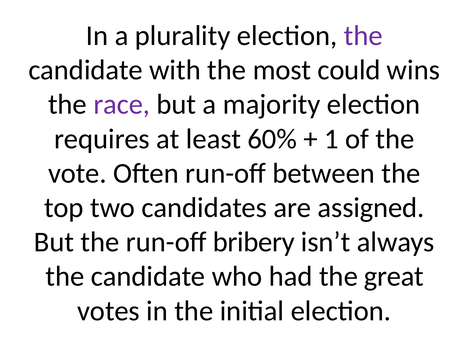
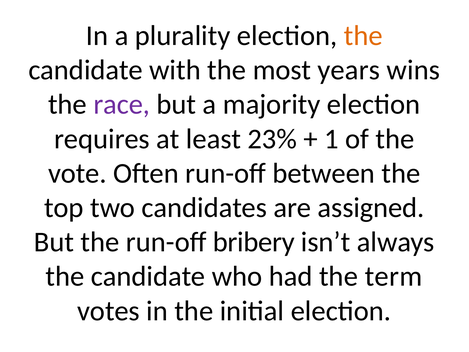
the colour: purple -> orange (363, 36)
could: could -> years (349, 70)
60%: 60% -> 23% (272, 139)
great: great -> term (394, 276)
